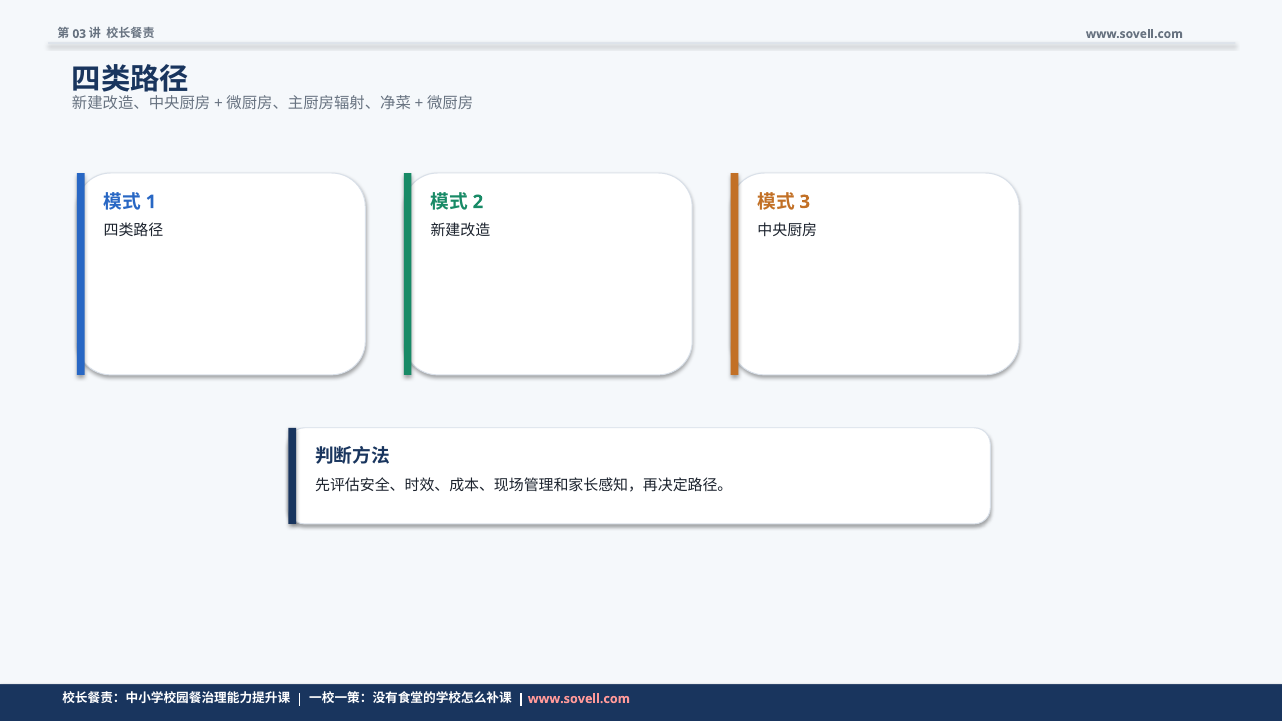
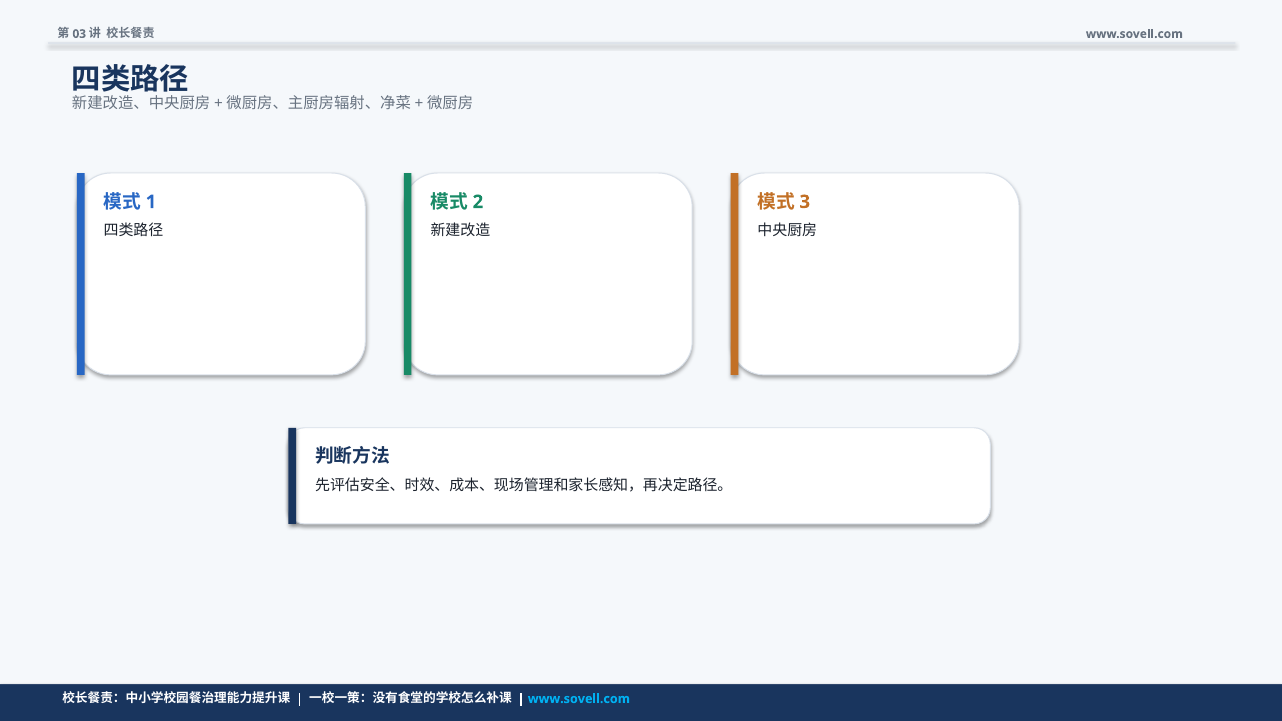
www.sovell.com colour: pink -> light blue (579, 699)
